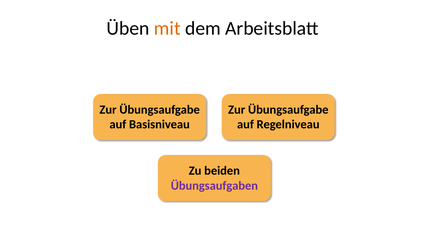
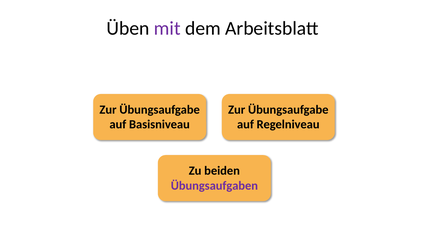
mit colour: orange -> purple (167, 29)
